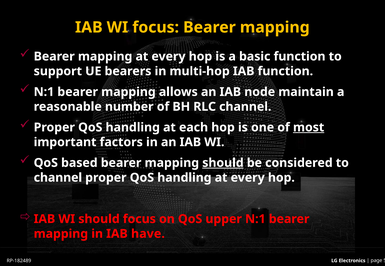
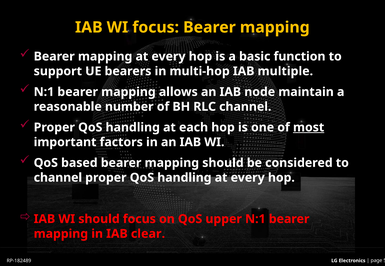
IAB function: function -> multiple (285, 71)
should underline: present -> none (223, 163)
have: have -> clear (148, 234)
